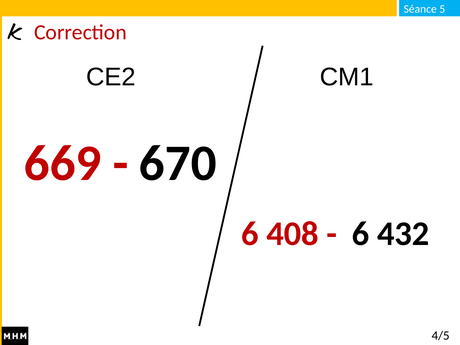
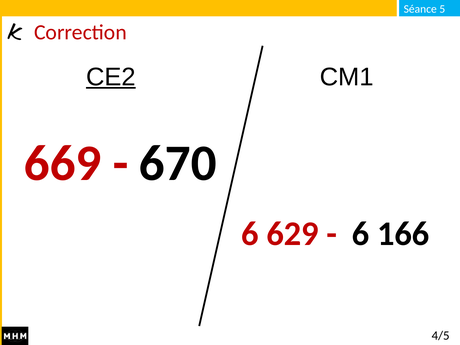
CE2 underline: none -> present (111, 77)
408: 408 -> 629 (293, 234)
432: 432 -> 166 (403, 234)
